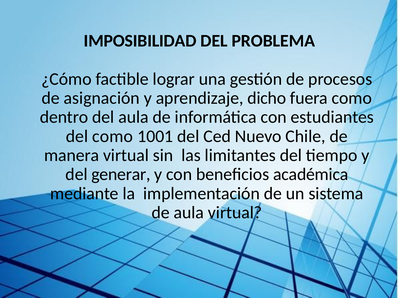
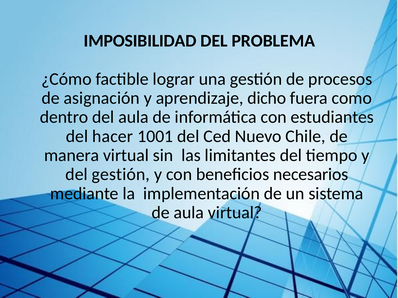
del como: como -> hacer (113, 136)
del generar: generar -> gestión (121, 175)
académica: académica -> necesarios (311, 175)
